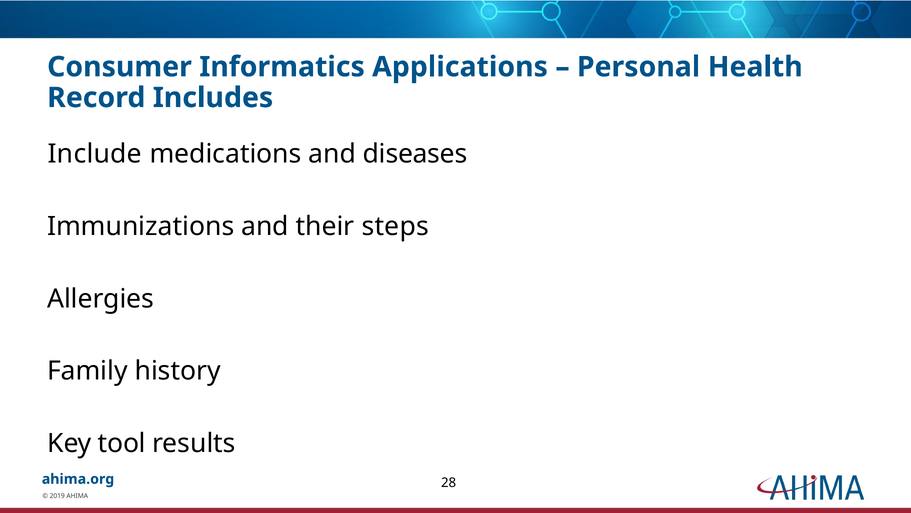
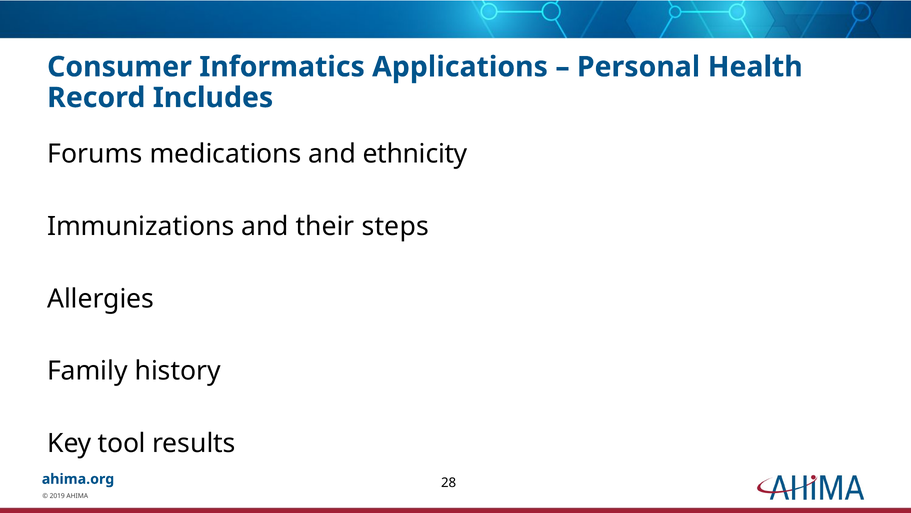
Include: Include -> Forums (95, 154)
diseases: diseases -> ethnicity (415, 154)
